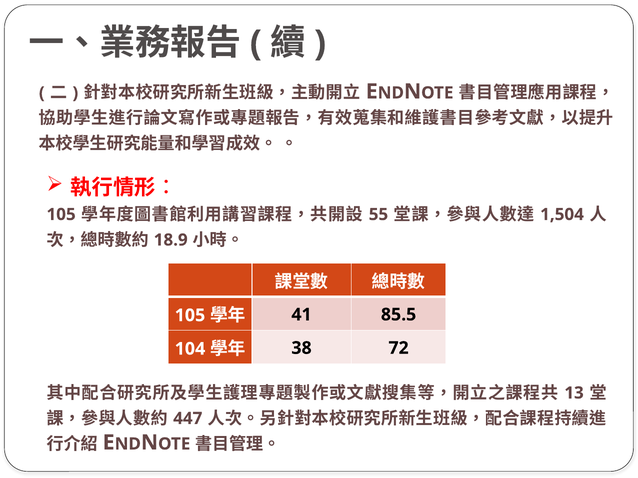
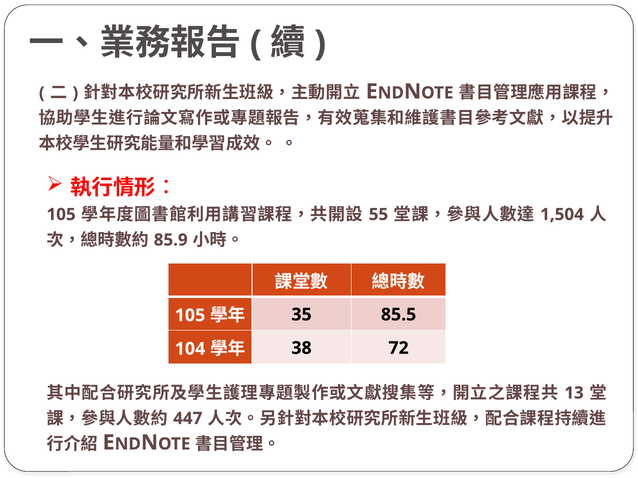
18.9: 18.9 -> 85.9 (171, 240)
41: 41 -> 35 (302, 315)
